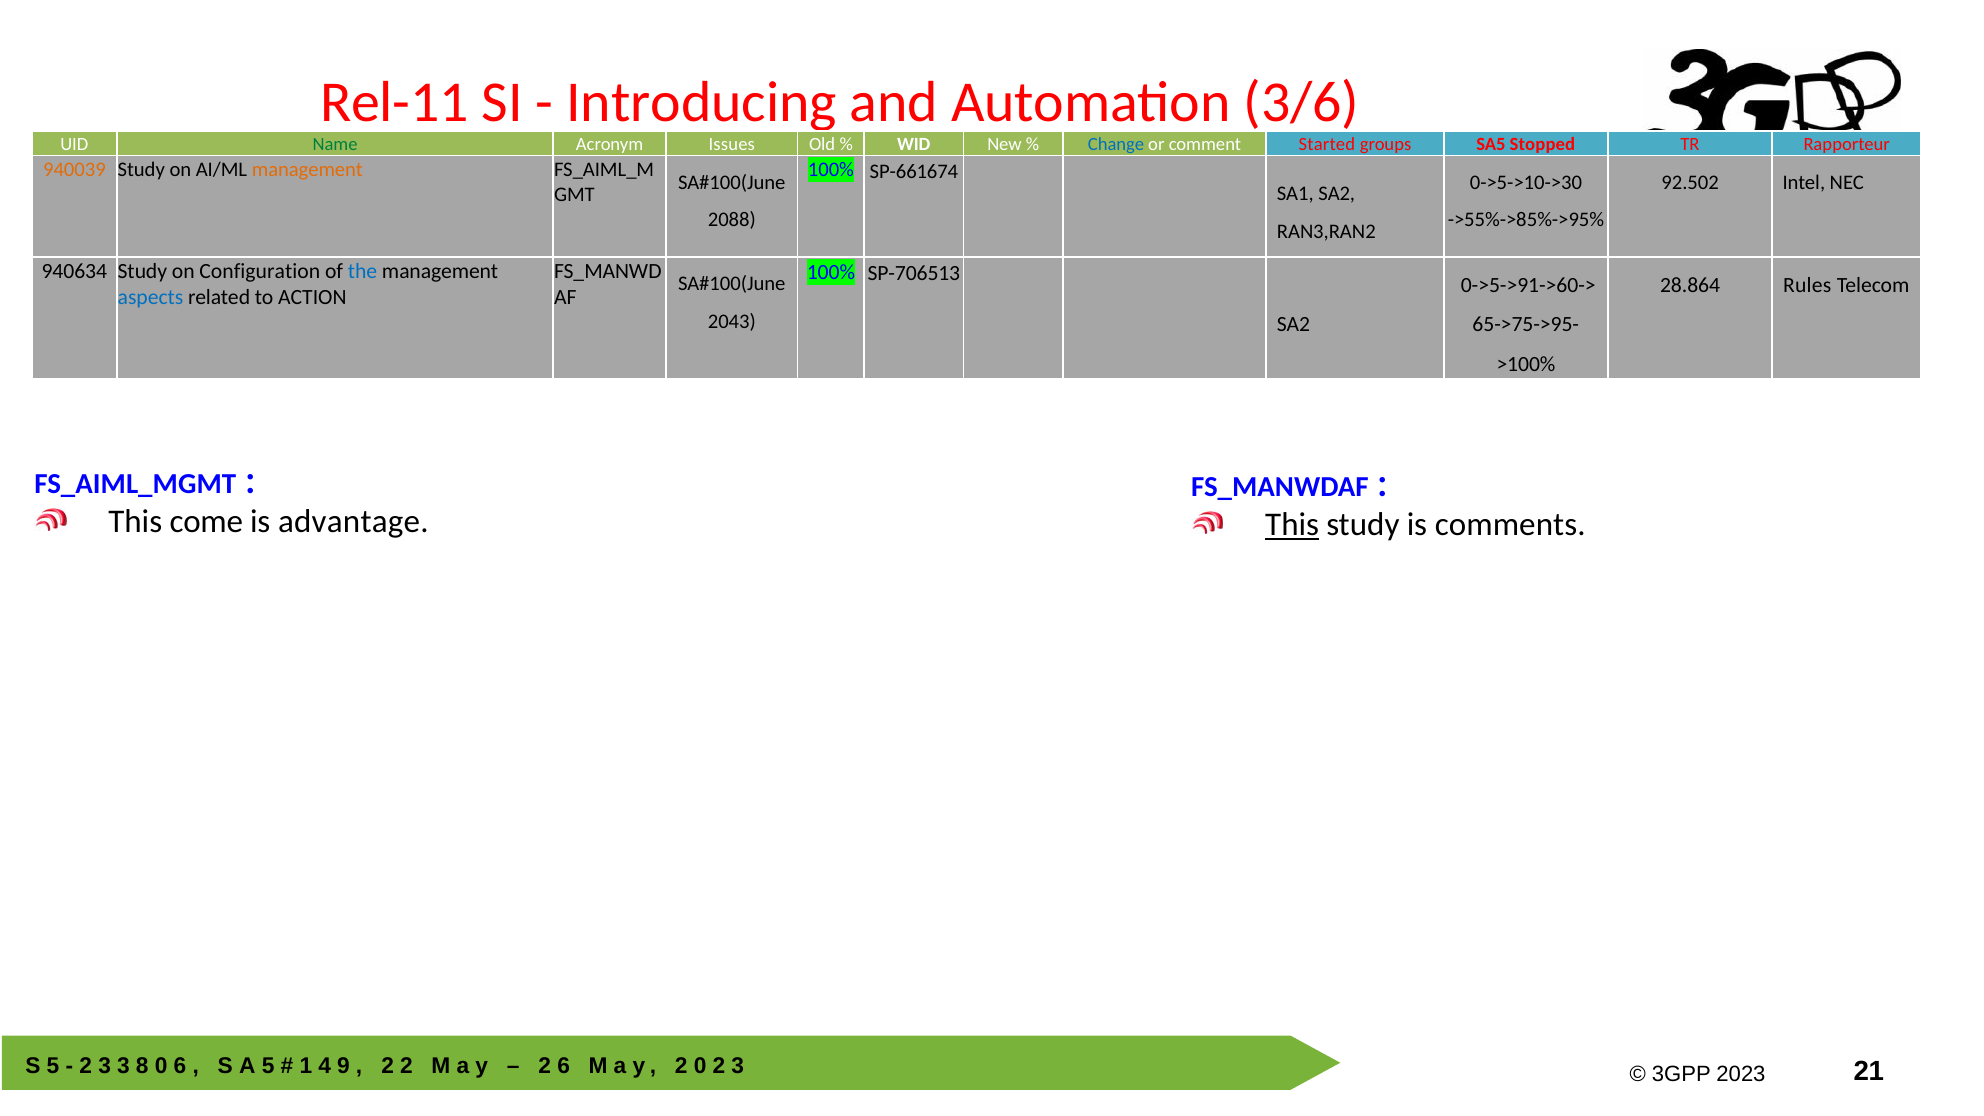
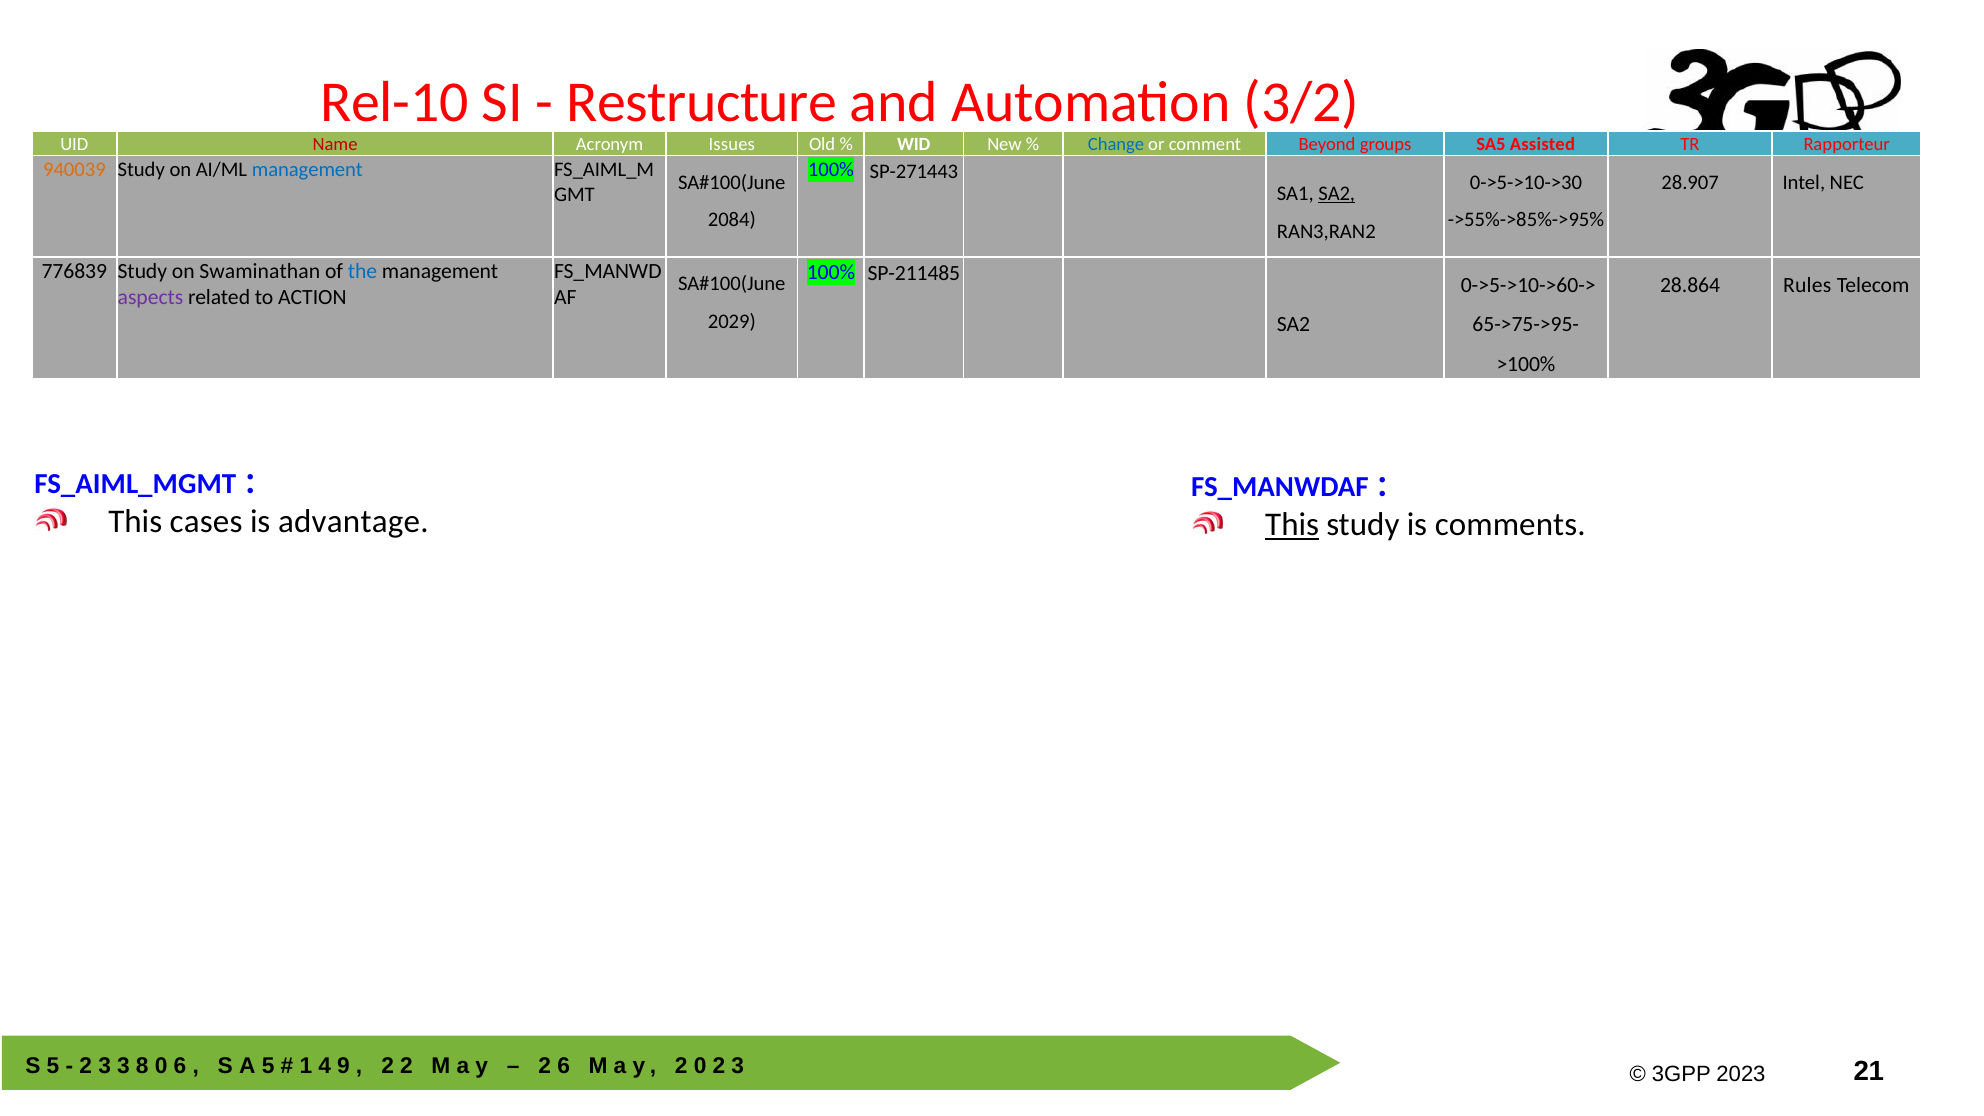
Rel-11: Rel-11 -> Rel-10 (394, 102)
Introducing: Introducing -> Restructure (702, 102)
3/6: 3/6 -> 3/2 (1301, 102)
Name colour: green -> red (335, 144)
Started: Started -> Beyond (1327, 144)
Stopped: Stopped -> Assisted (1542, 144)
management colour: orange -> blue (307, 169)
SP-661674: SP-661674 -> SP-271443 (914, 171)
92.502: 92.502 -> 28.907 (1690, 182)
SA2 underline: none -> present (1337, 194)
2088: 2088 -> 2084 (732, 220)
940634: 940634 -> 776839 (74, 271)
Configuration: Configuration -> Swaminathan (260, 271)
SP-706513: SP-706513 -> SP-211485 (914, 274)
0->5->91->60->: 0->5->91->60-> -> 0->5->10->60-> (1528, 285)
aspects colour: blue -> purple (151, 298)
2043: 2043 -> 2029 (732, 321)
come: come -> cases (206, 522)
